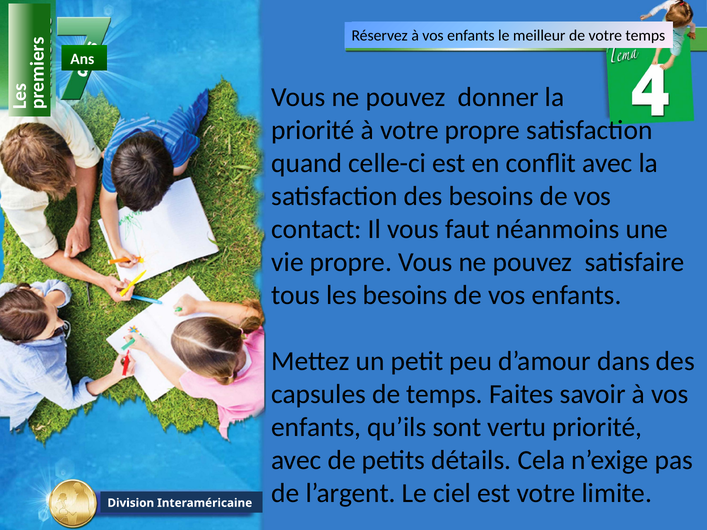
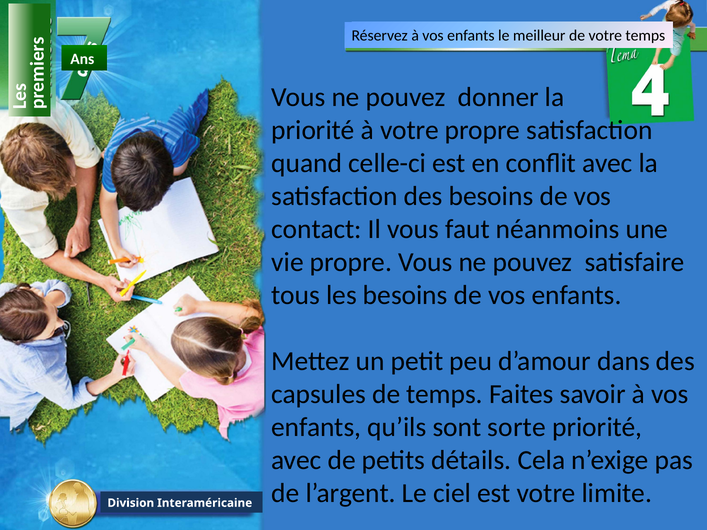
vertu: vertu -> sorte (517, 428)
